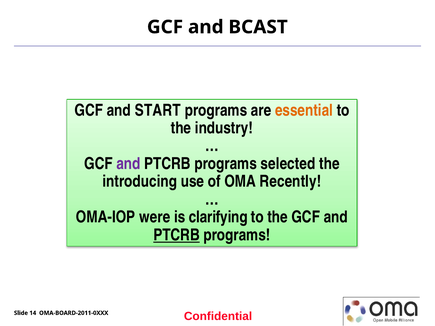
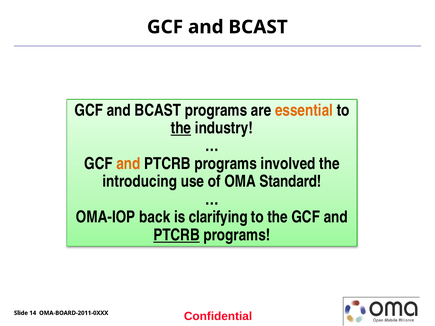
START: START -> BCAST (158, 110)
the underline: none -> present (181, 128)
and colour: purple -> orange (129, 164)
selected: selected -> involved (288, 164)
Recently: Recently -> Standard (291, 182)
were: were -> back (155, 217)
